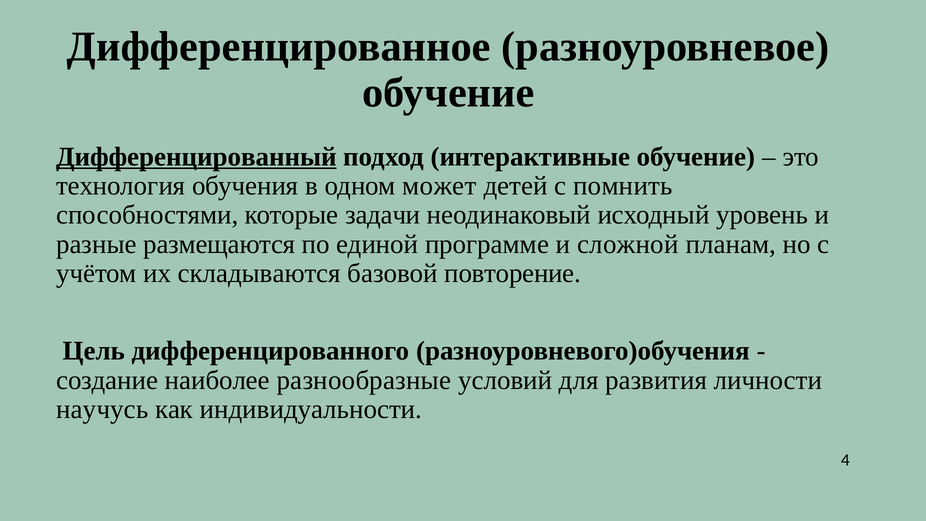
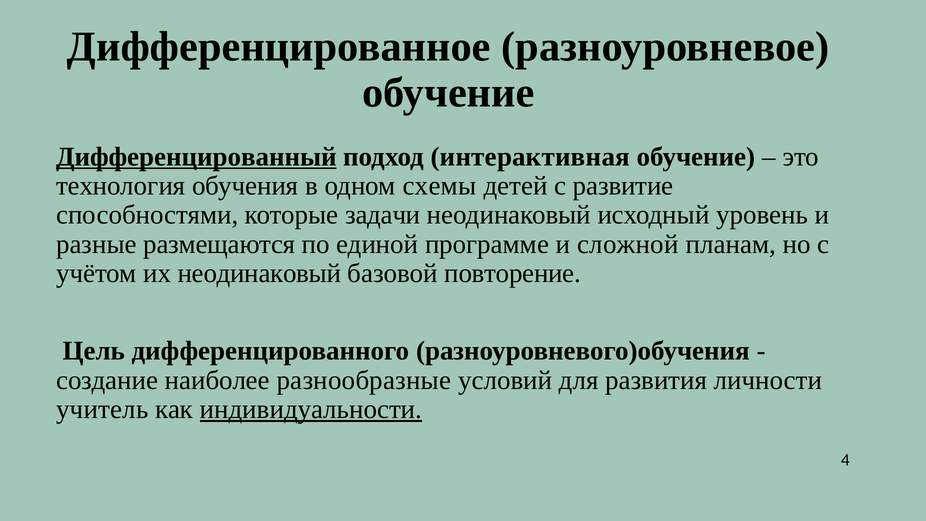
интерактивные: интерактивные -> интерактивная (530, 157)
может: может -> схемы (439, 186)
помнить: помнить -> развитие (623, 186)
их складываются: складываются -> неодинаковый (259, 273)
научусь: научусь -> учитель (102, 409)
индивидуальности underline: none -> present (311, 409)
